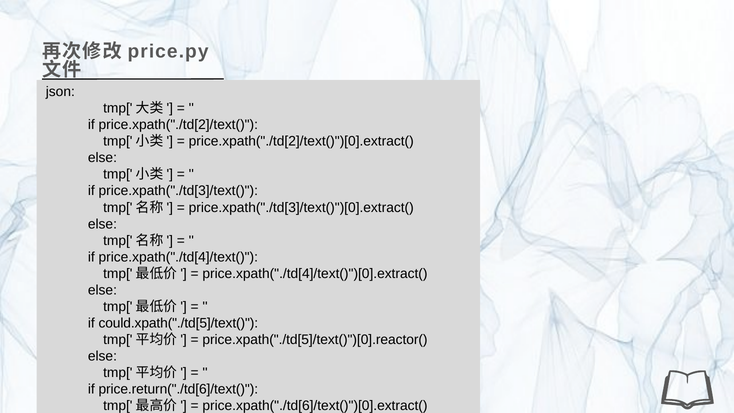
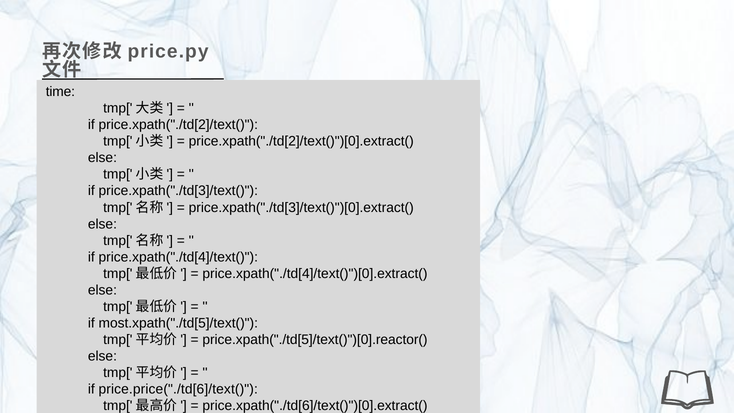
json: json -> time (60, 92)
could.xpath("./td[5]/text(: could.xpath("./td[5]/text( -> most.xpath("./td[5]/text( (178, 323)
price.return("./td[6]/text(: price.return("./td[6]/text( -> price.price("./td[6]/text( (178, 389)
